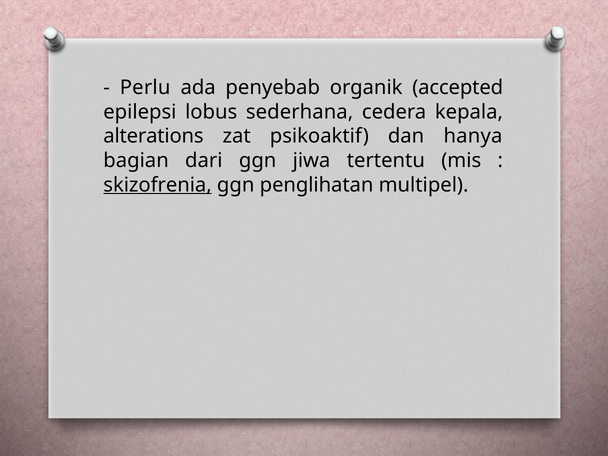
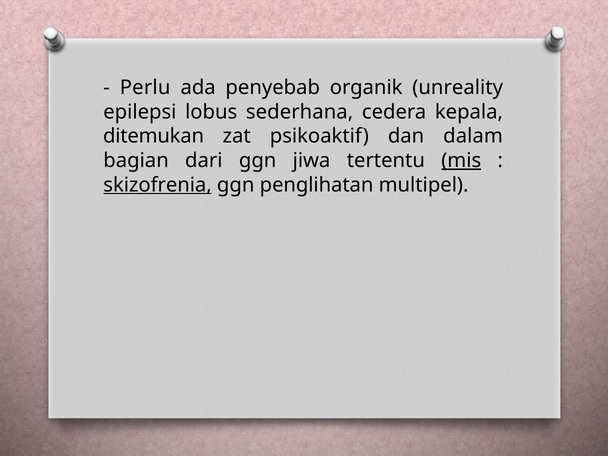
accepted: accepted -> unreality (458, 88)
alterations: alterations -> ditemukan (154, 136)
hanya: hanya -> dalam (473, 136)
mis underline: none -> present (461, 161)
